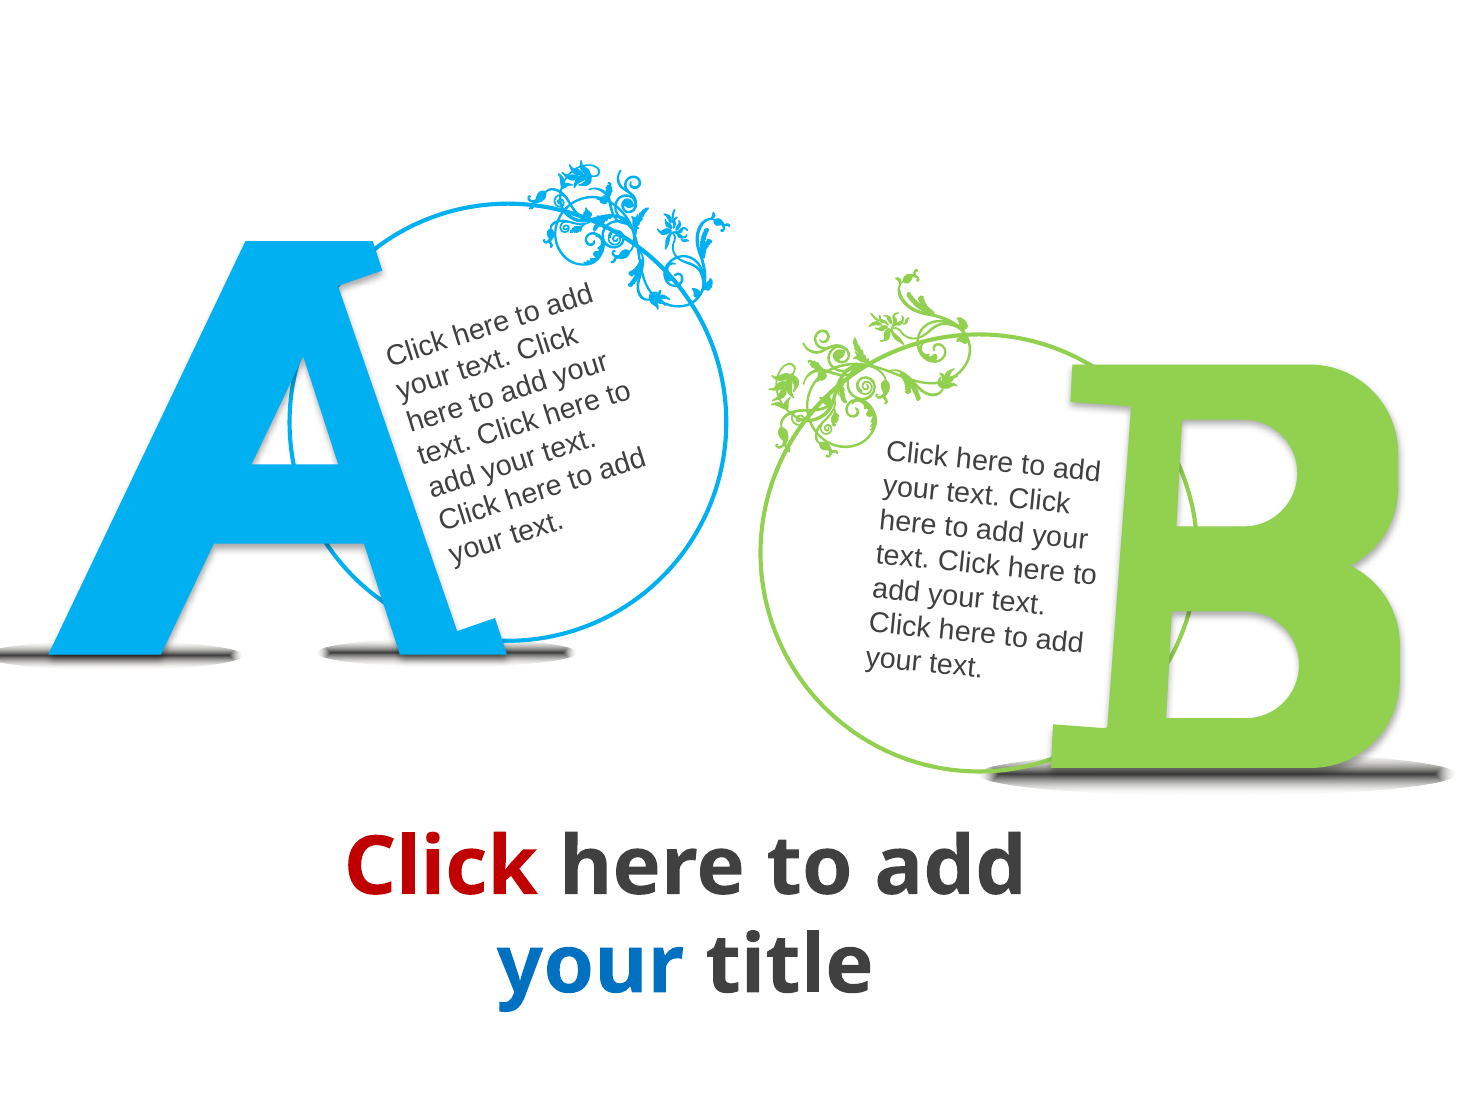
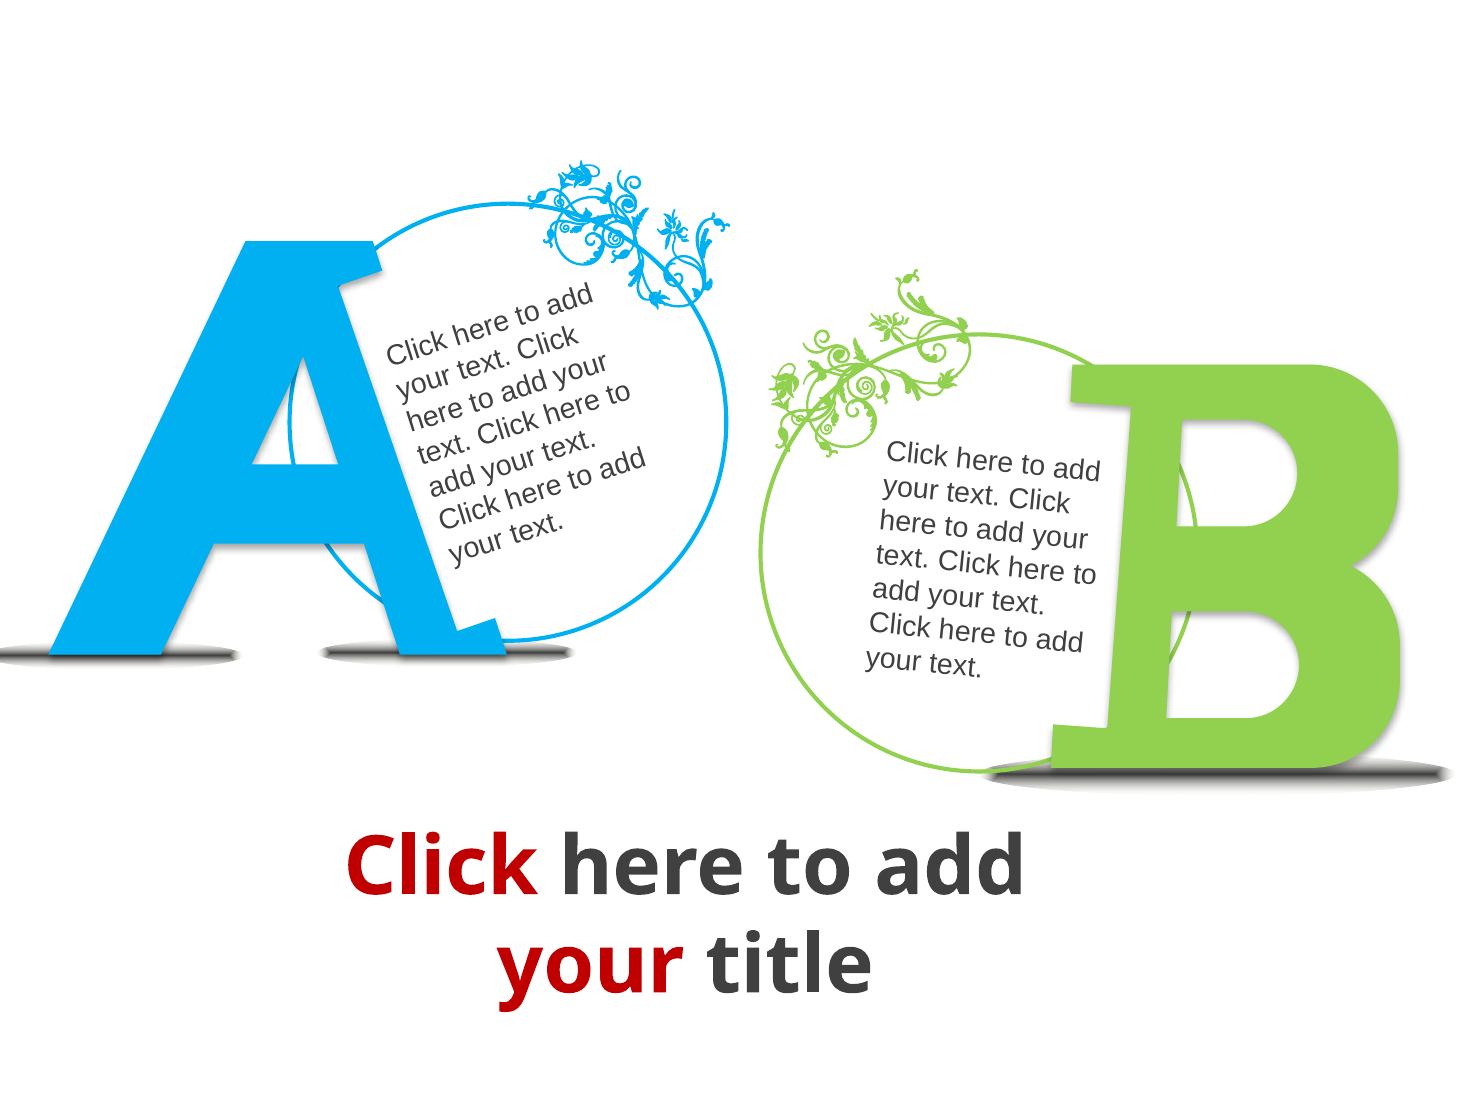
your colour: blue -> red (590, 965)
